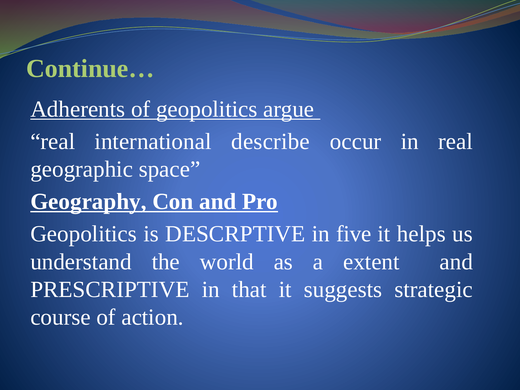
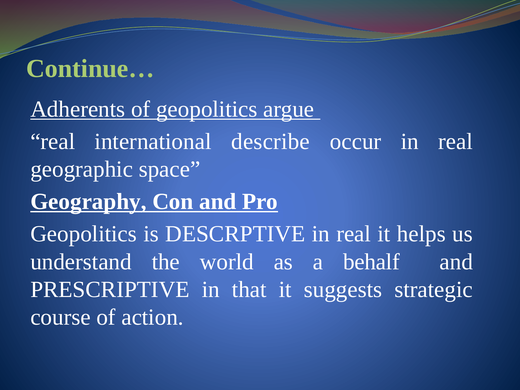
DESCRPTIVE in five: five -> real (354, 234)
extent: extent -> behalf (371, 262)
